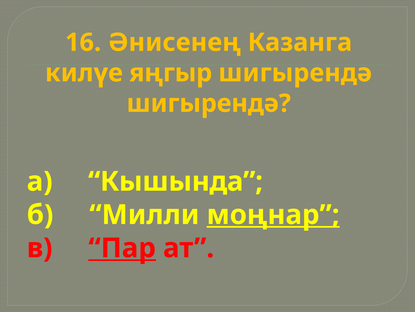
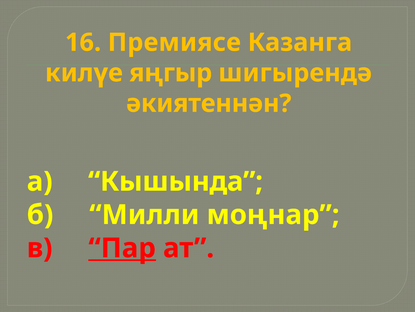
Әнисенең: Әнисенең -> Премиясе (174, 42)
шигырендә: шигырендә -> әкиятеннән (209, 103)
моңнар underline: present -> none (273, 214)
